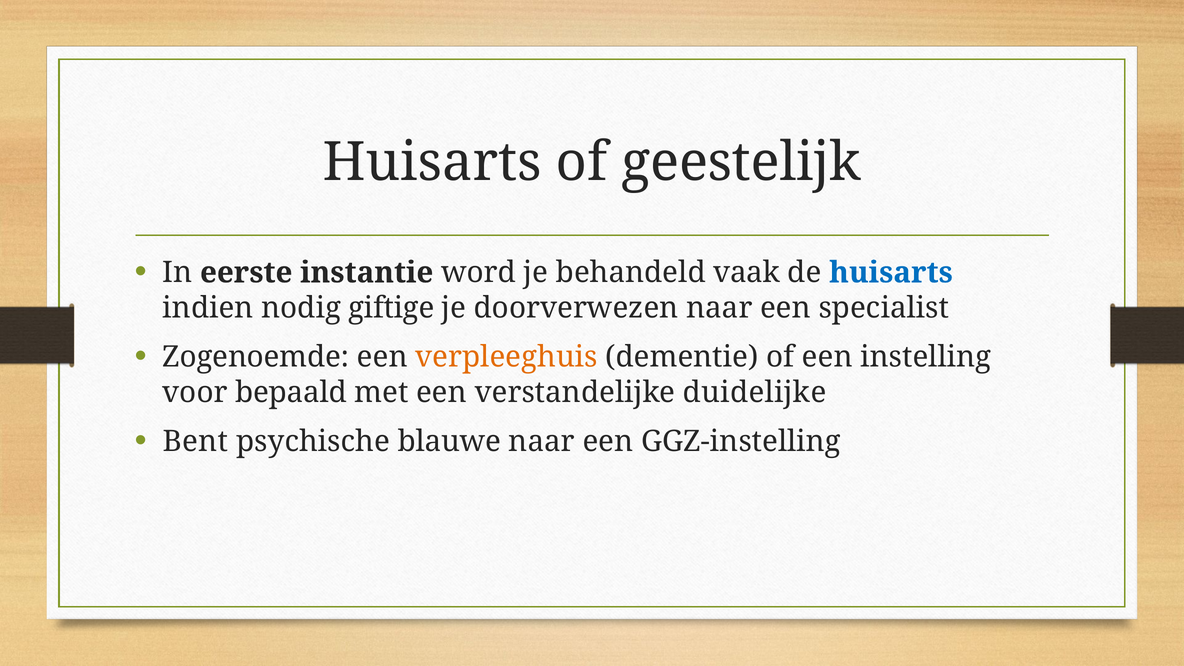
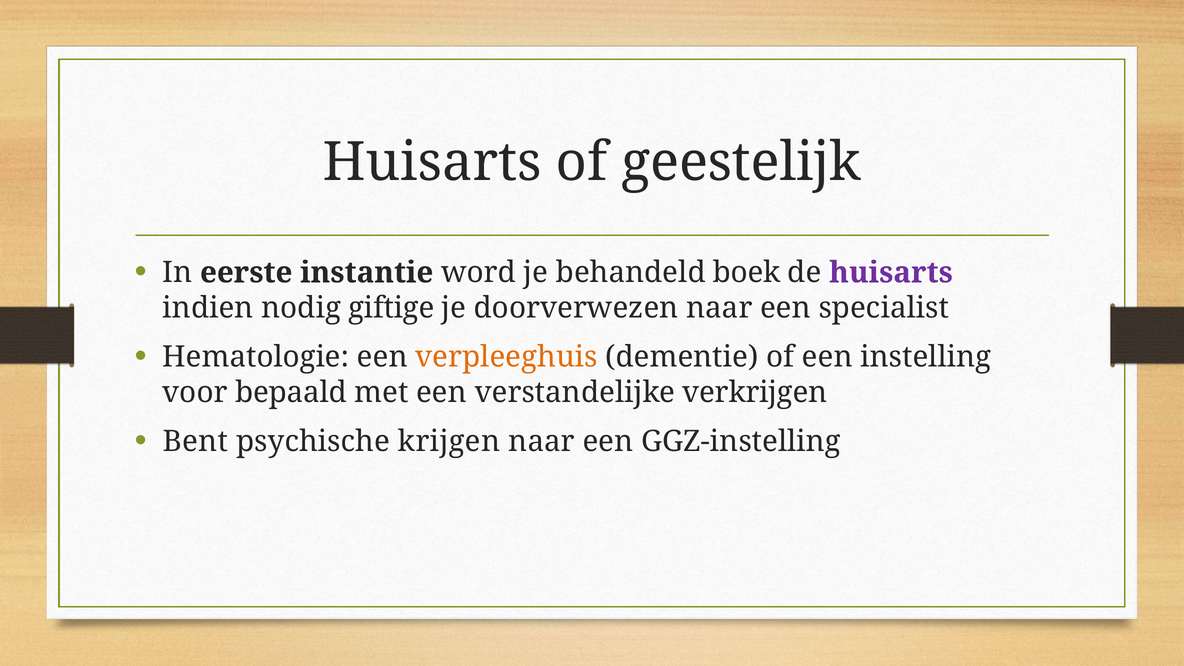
vaak: vaak -> boek (747, 273)
huisarts colour: blue -> purple (891, 273)
Zogenoemde: Zogenoemde -> Hematologie (256, 357)
duidelijke: duidelijke -> verkrijgen (755, 392)
blauwe: blauwe -> krijgen (449, 441)
